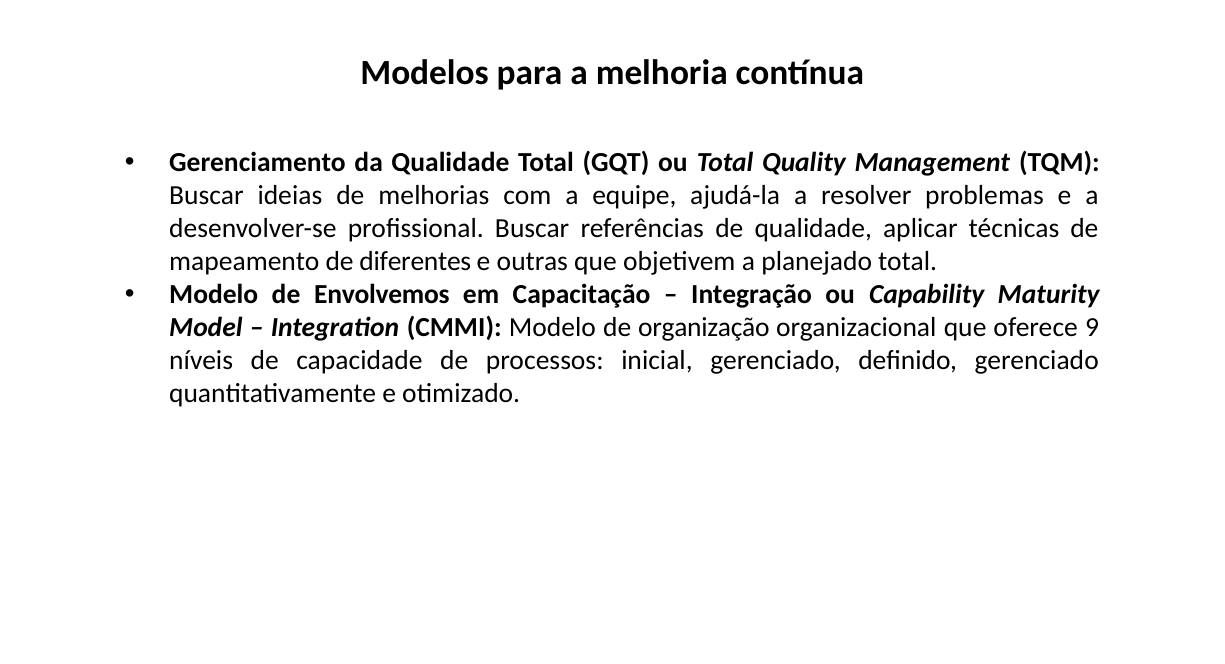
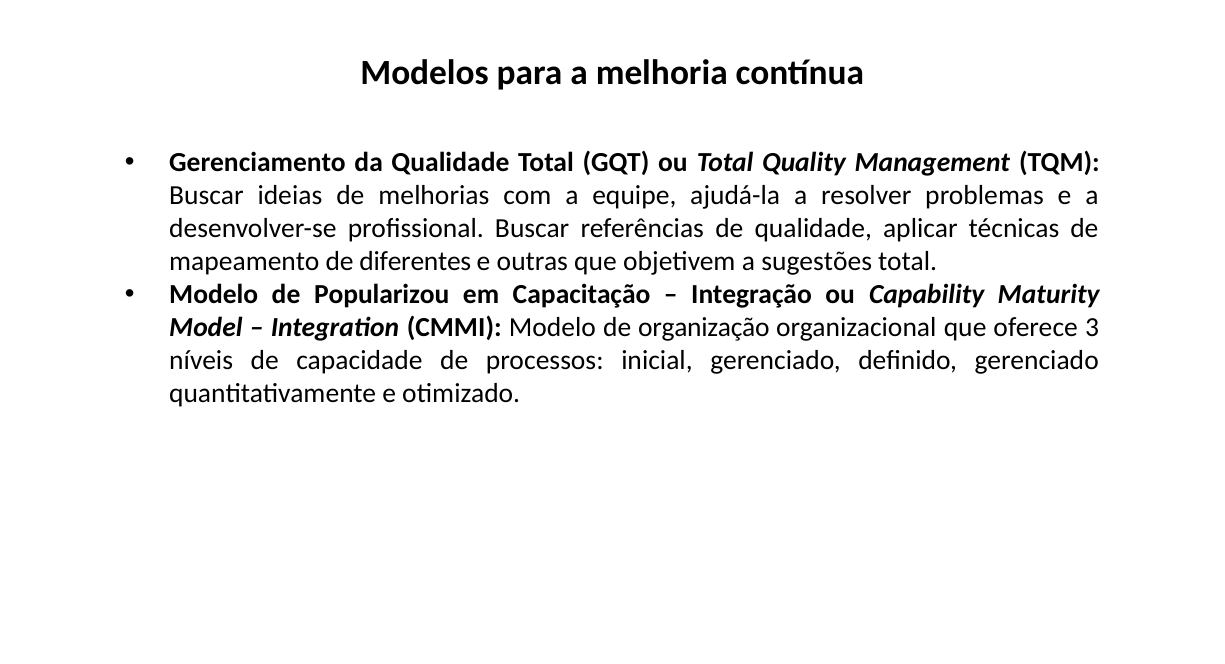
planejado: planejado -> sugestões (817, 262)
Envolvemos: Envolvemos -> Popularizou (382, 295)
9: 9 -> 3 (1092, 328)
